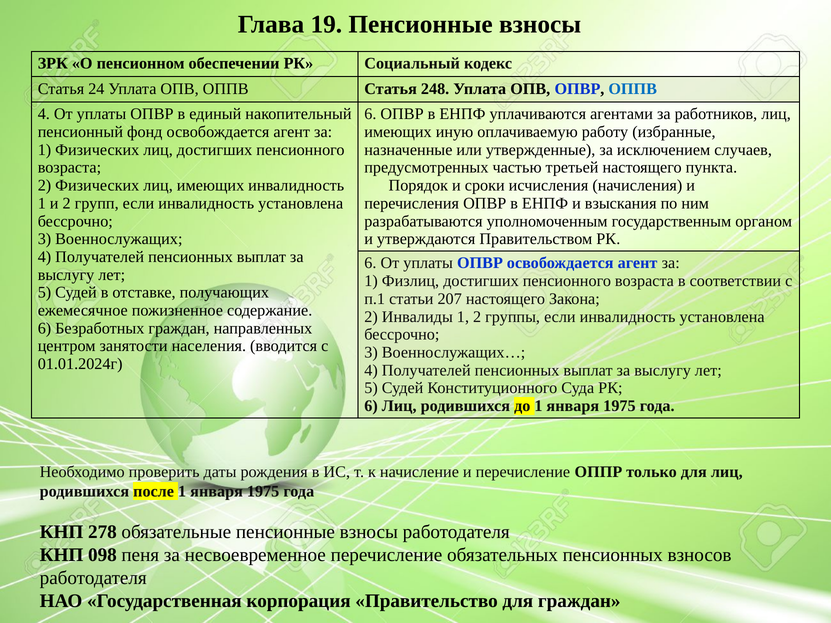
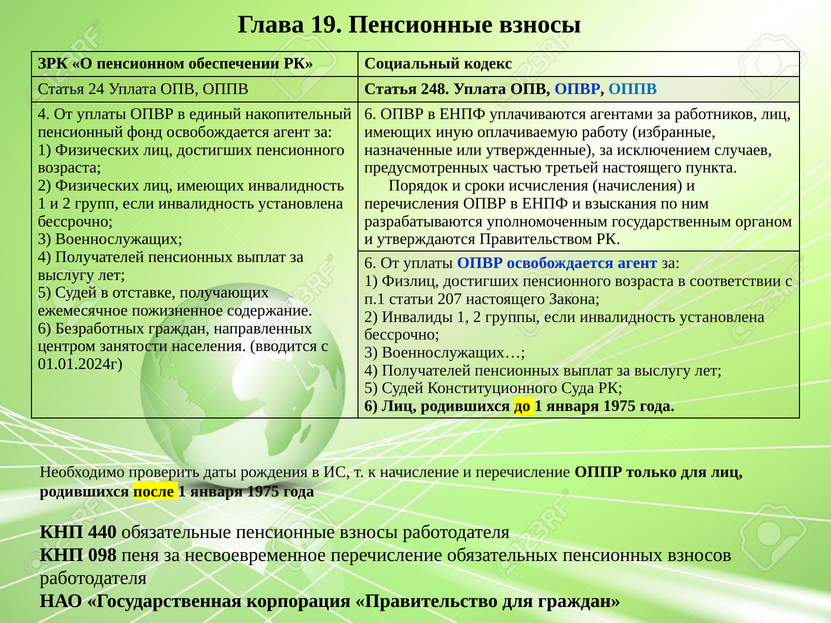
278: 278 -> 440 (102, 532)
